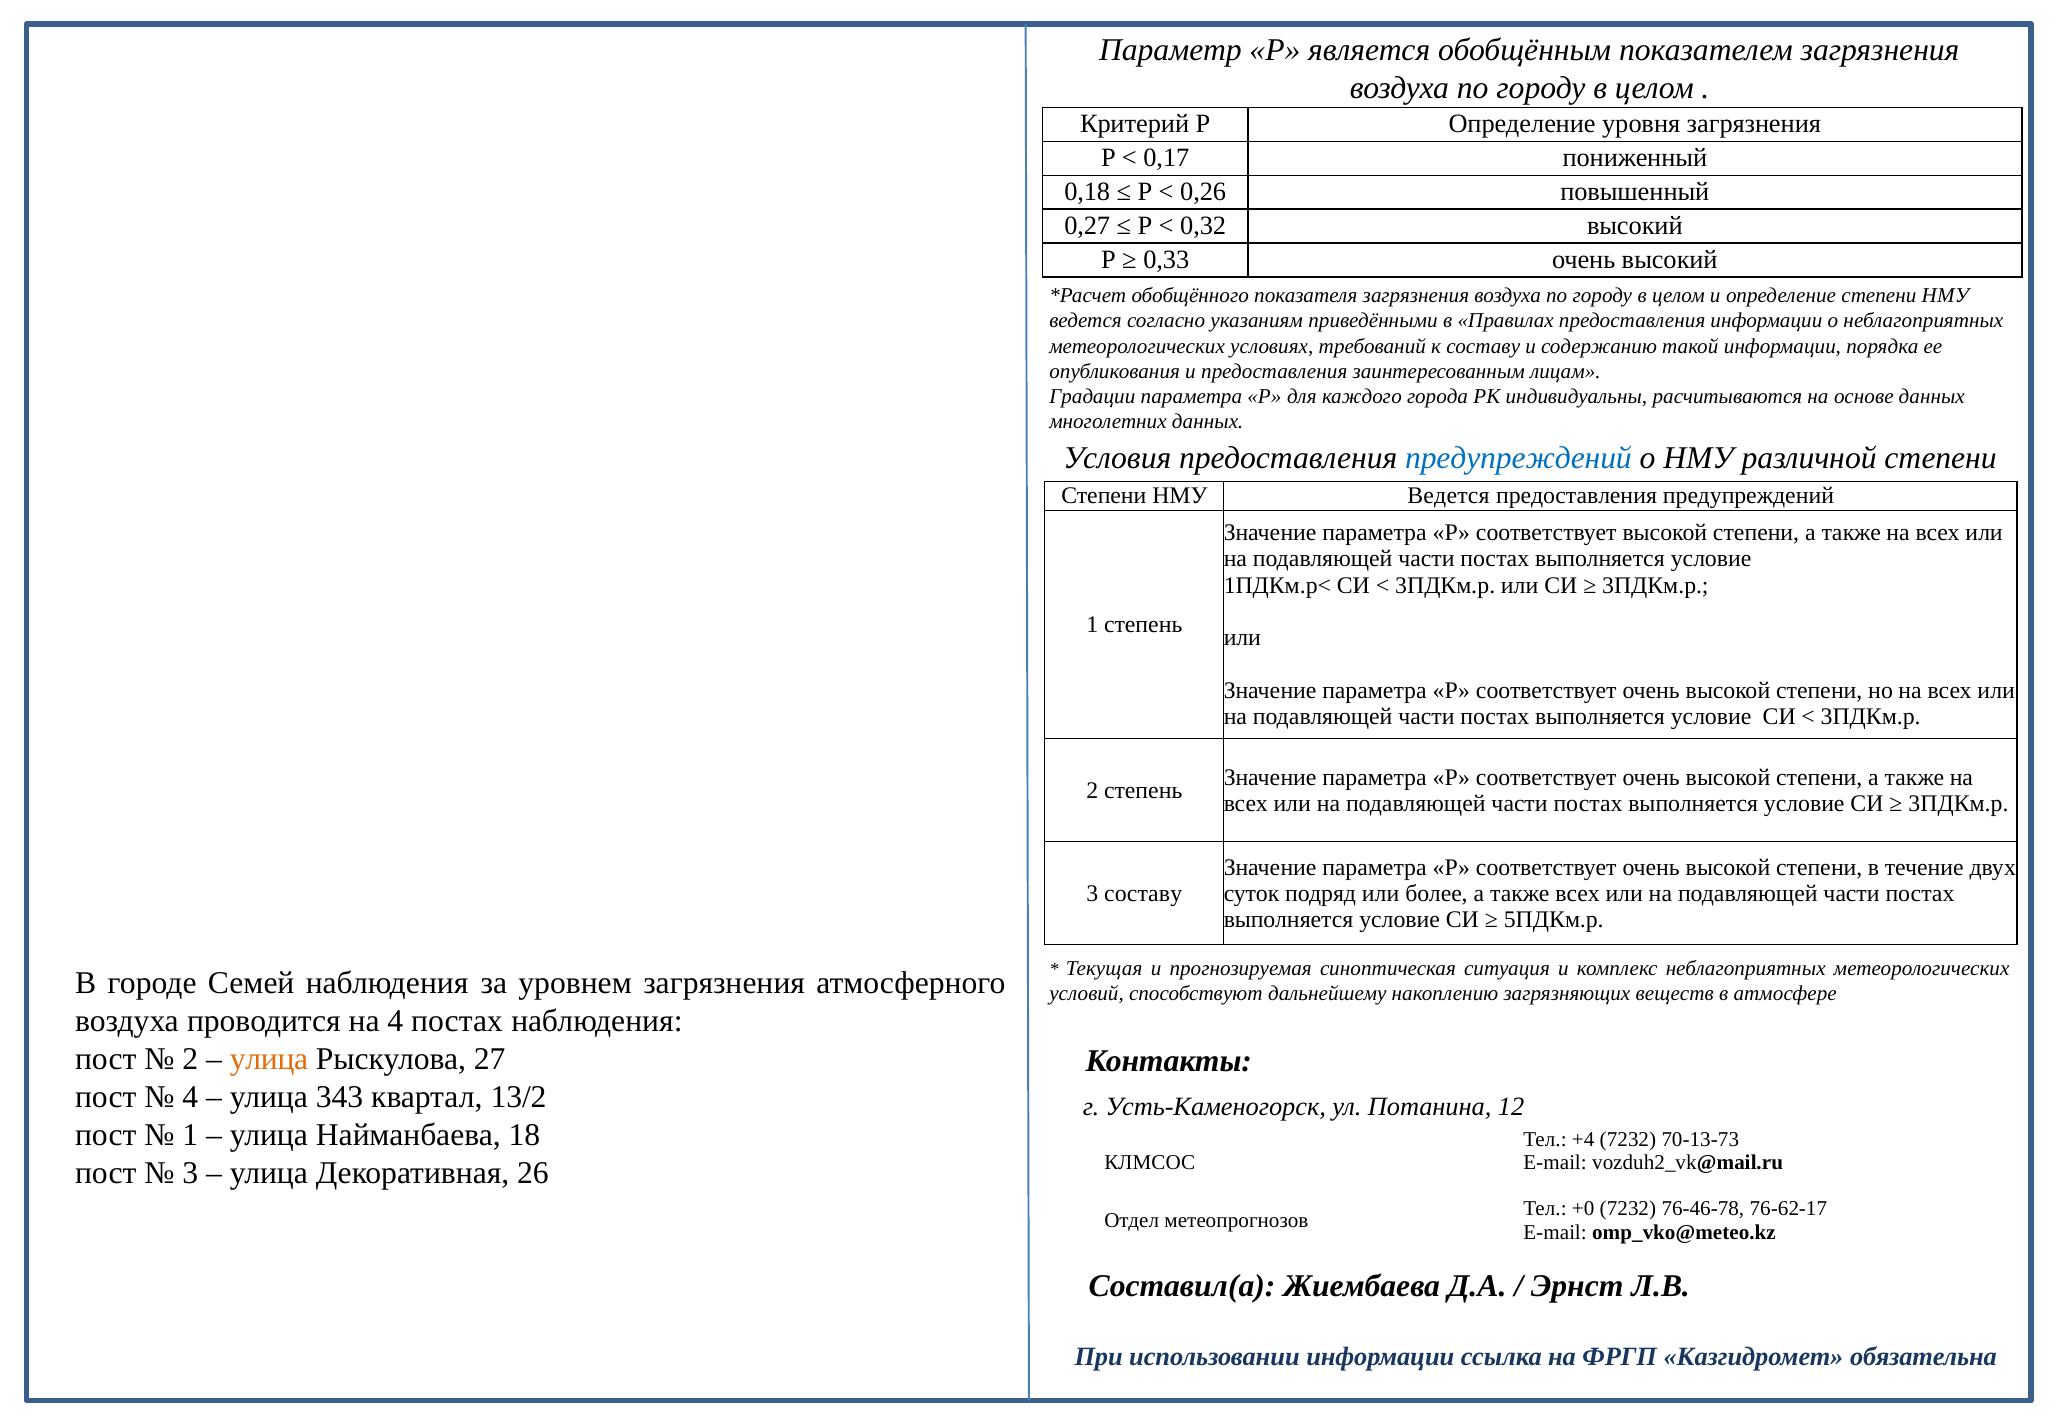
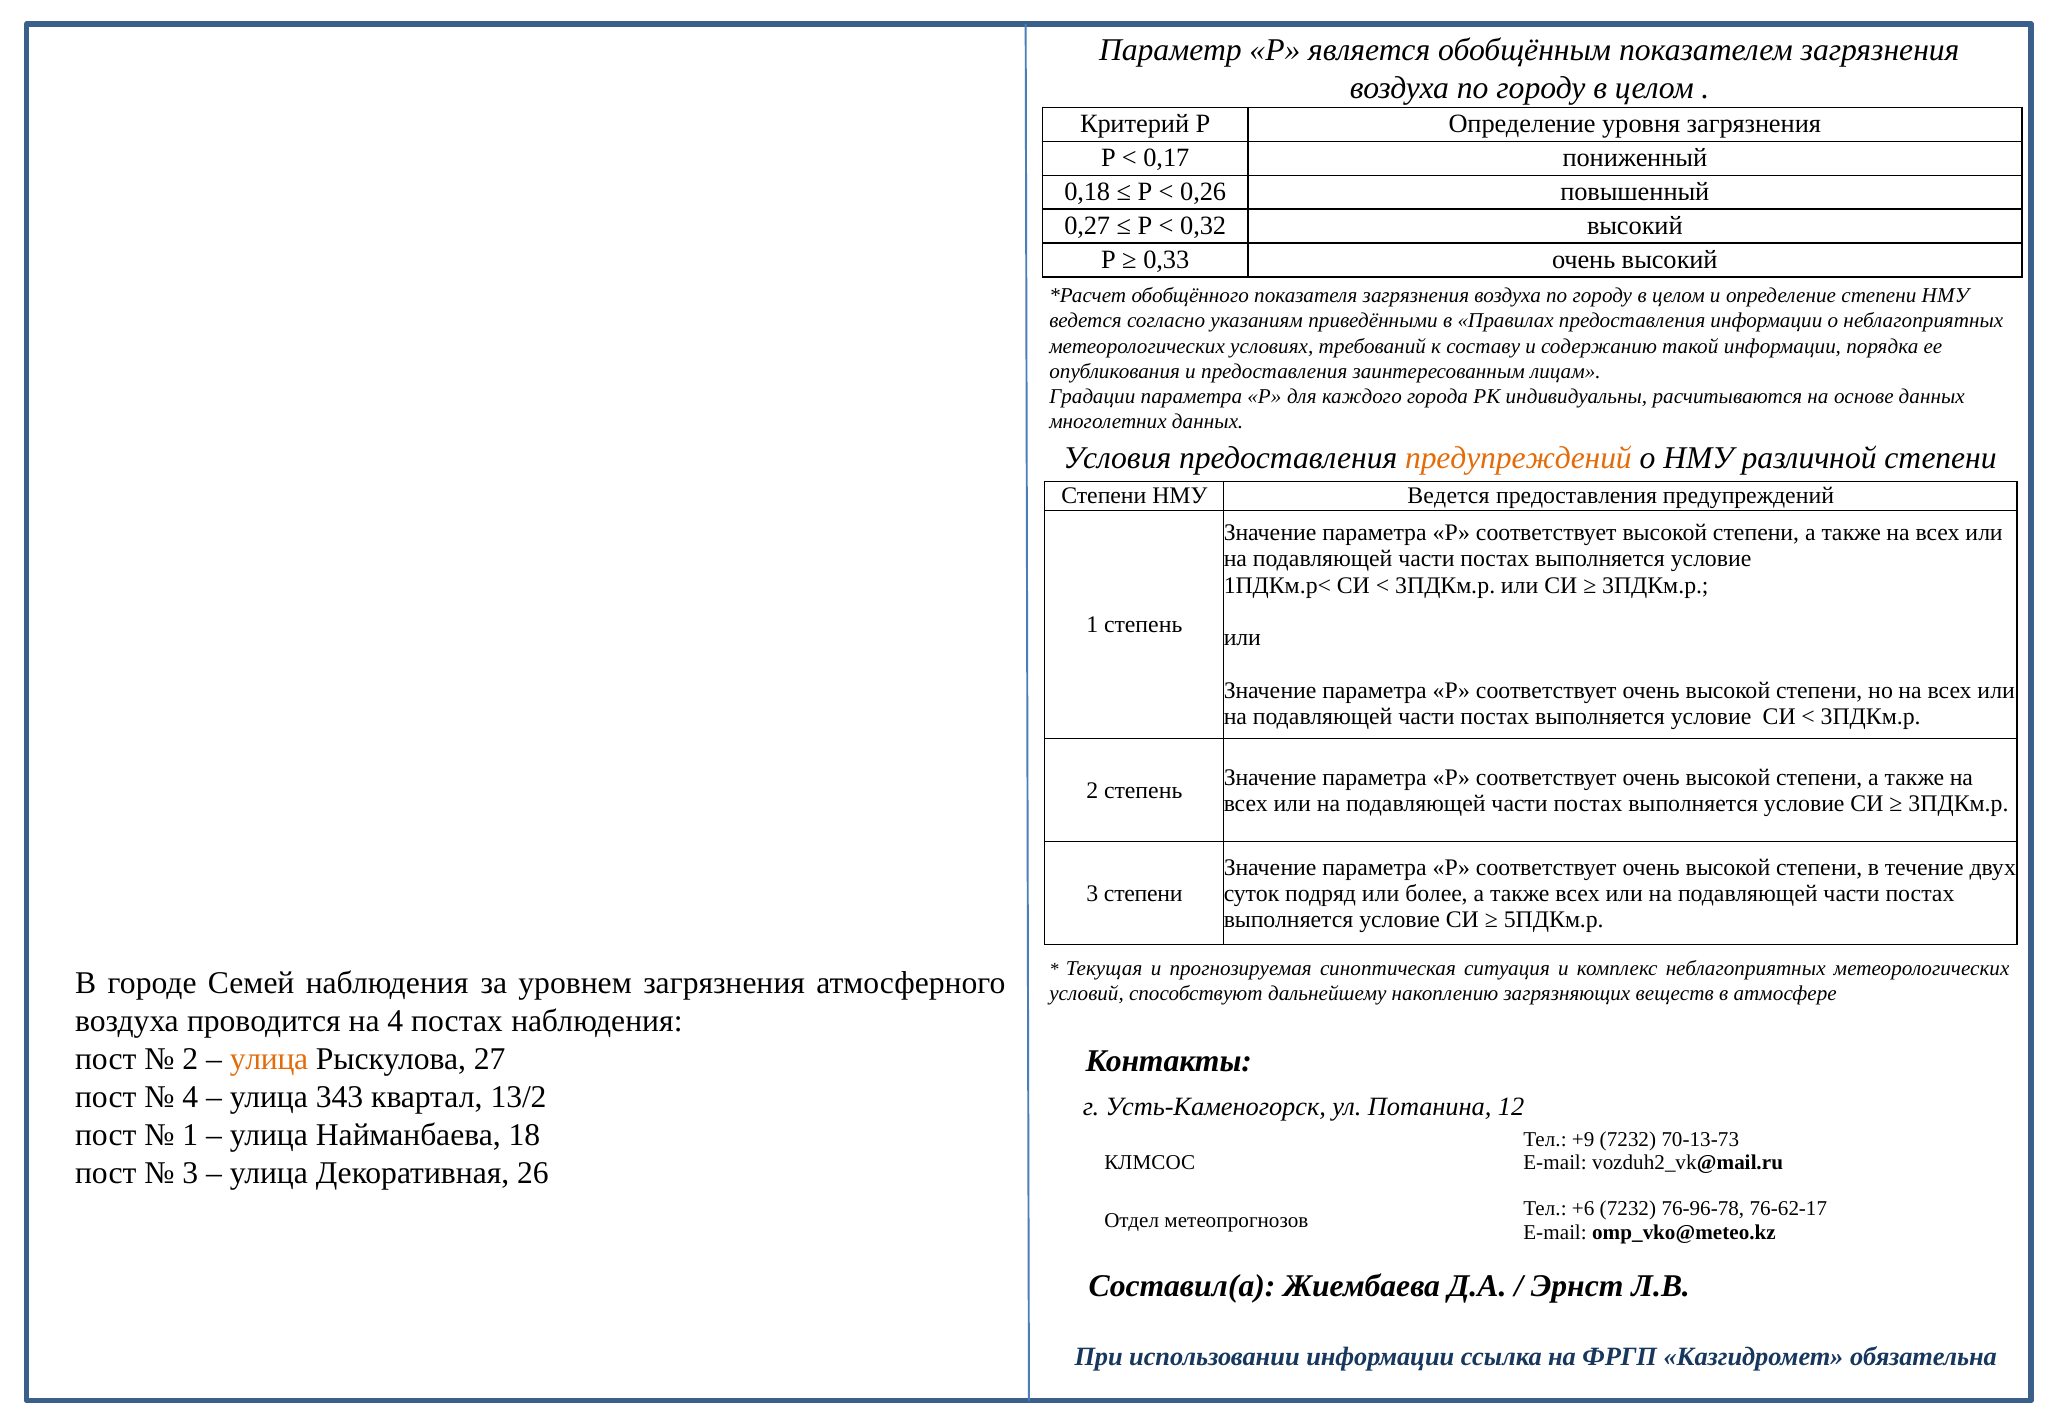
предупреждений colour: blue -> orange (1518, 458)
3 составу: составу -> степени (1143, 893)
+4: +4 -> +9 (1583, 1139)
+0: +0 -> +6 (1583, 1209)
76-46-78: 76-46-78 -> 76-96-78 (1703, 1209)
